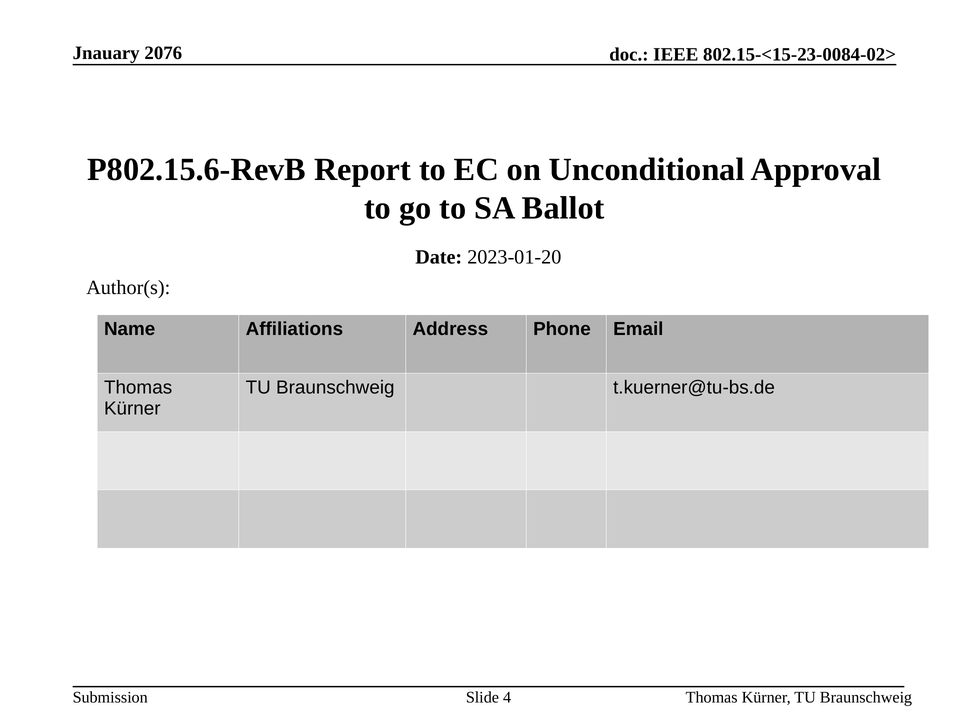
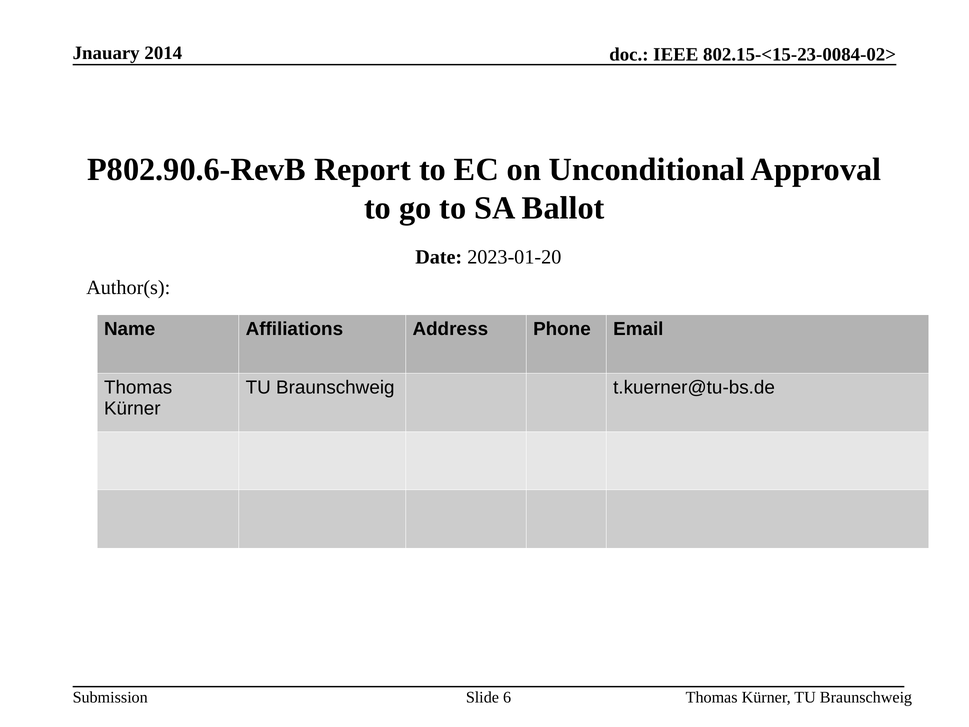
2076: 2076 -> 2014 (163, 53)
P802.15.6-RevB: P802.15.6-RevB -> P802.90.6-RevB (197, 169)
4: 4 -> 6 (507, 697)
